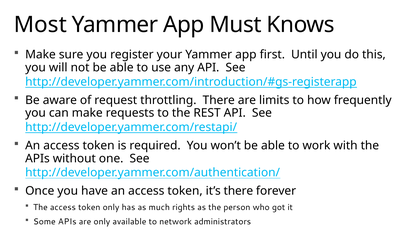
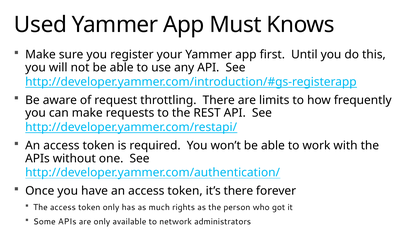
Most: Most -> Used (40, 25)
